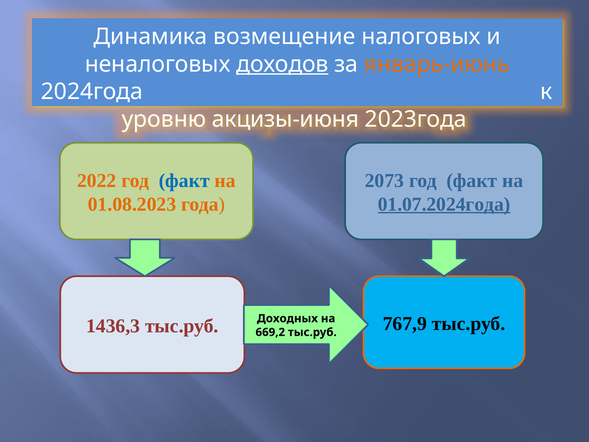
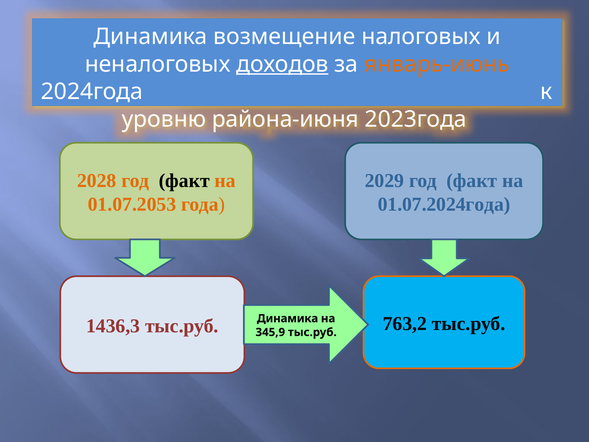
акцизы-июня: акцизы-июня -> района-июня (285, 119)
2022: 2022 -> 2028 (97, 181)
факт colour: blue -> black (184, 181)
2073: 2073 -> 2029 (384, 181)
01.08.2023: 01.08.2023 -> 01.07.2053 (132, 204)
01.07.2024года underline: present -> none (444, 204)
Доходных: Доходных -> Динамика (287, 318)
767,9: 767,9 -> 763,2 (405, 323)
669,2: 669,2 -> 345,9 (270, 332)
